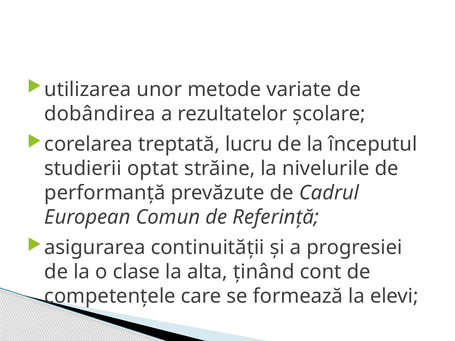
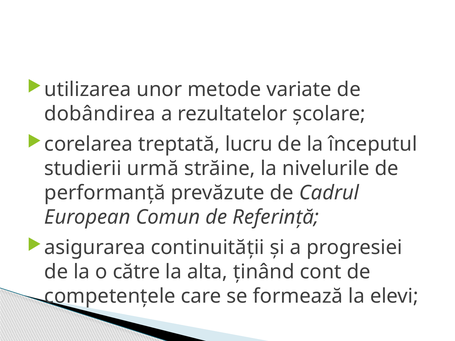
optat: optat -> urmă (153, 169)
clase: clase -> către (136, 272)
